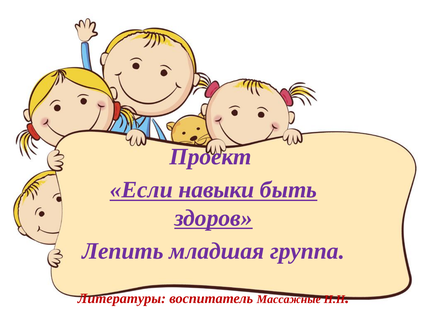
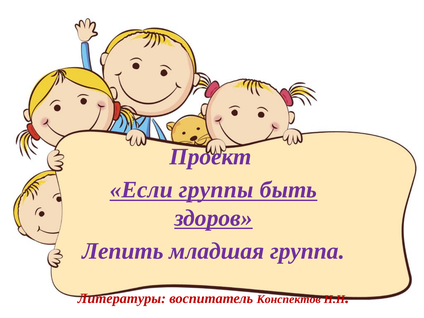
навыки: навыки -> группы (216, 190)
Массажные: Массажные -> Конспектов (289, 299)
